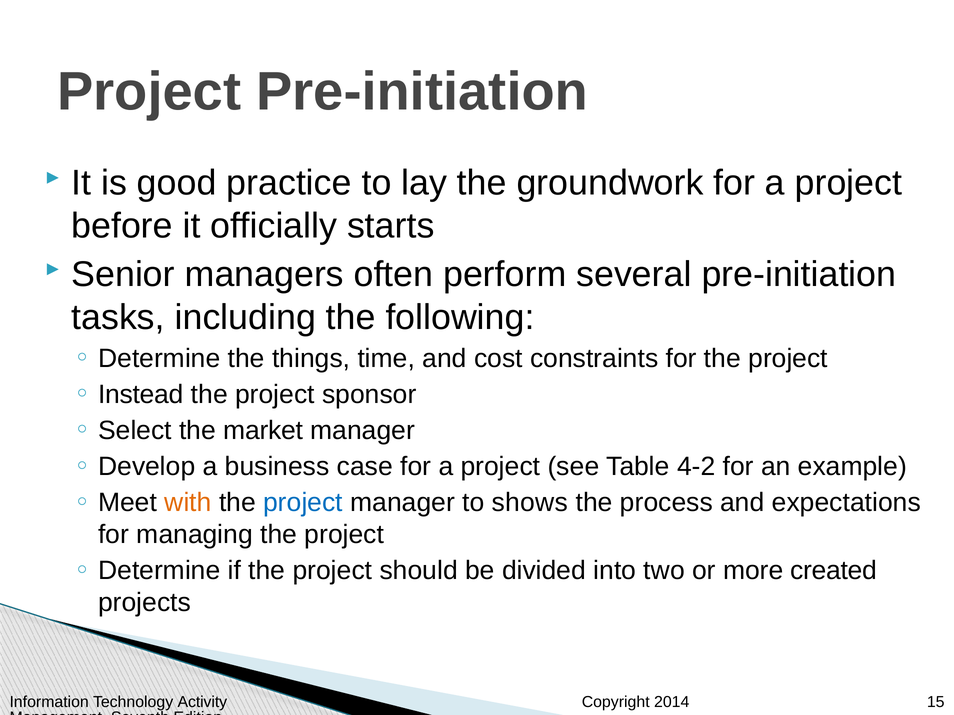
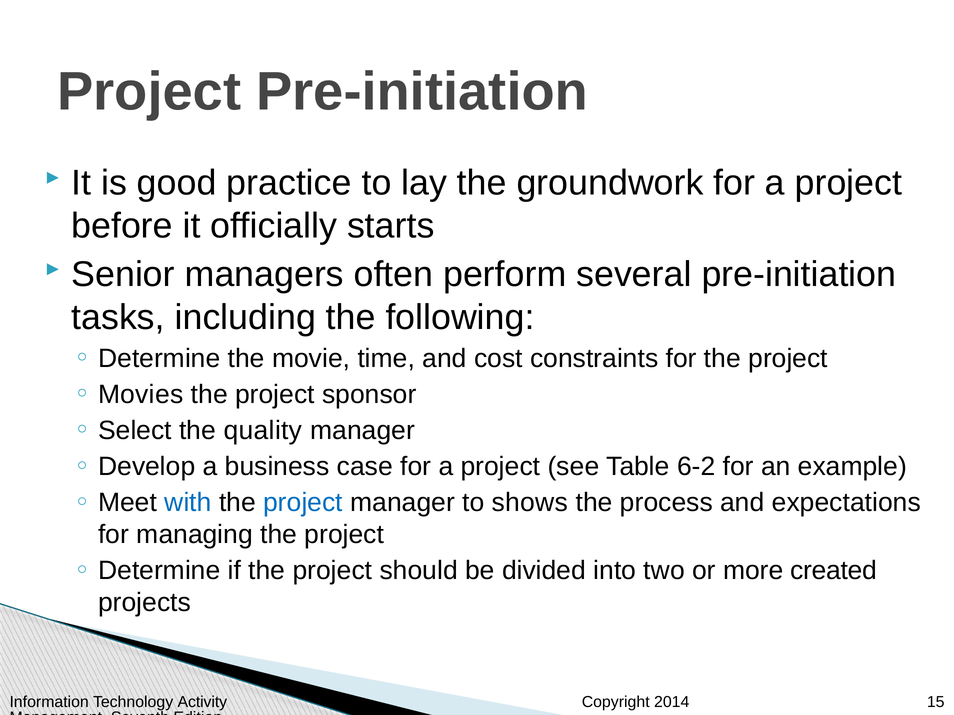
things: things -> movie (311, 359)
Instead: Instead -> Movies (141, 395)
market: market -> quality (263, 431)
4-2: 4-2 -> 6-2 (696, 467)
with colour: orange -> blue (188, 503)
